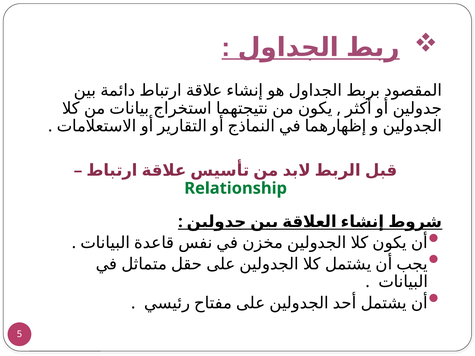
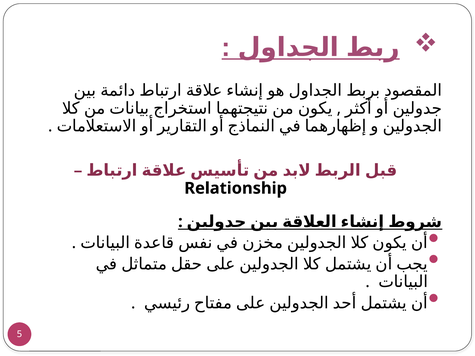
Relationship colour: green -> black (236, 188)
